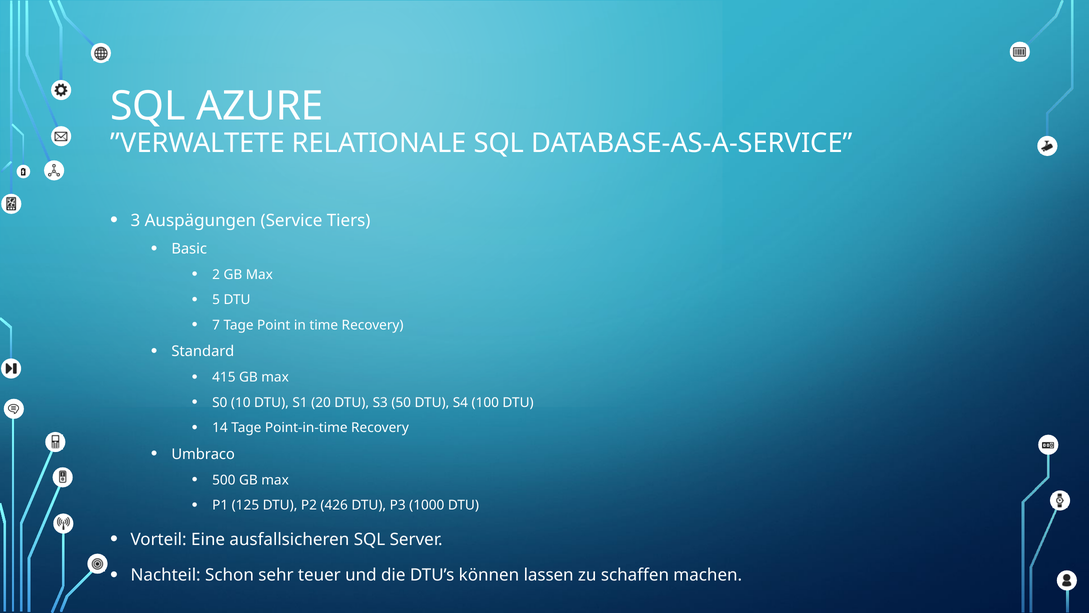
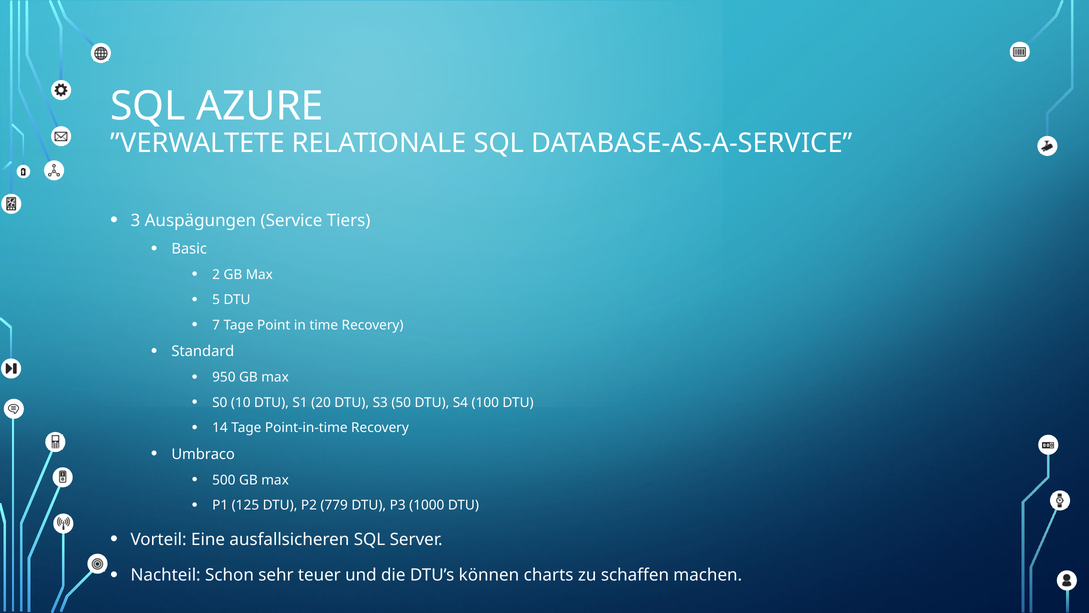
415: 415 -> 950 (224, 377)
426: 426 -> 779 (334, 505)
lassen: lassen -> charts (549, 575)
